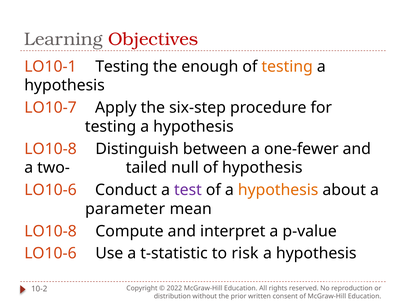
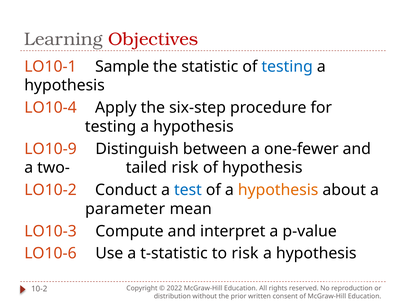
LO10-1 Testing: Testing -> Sample (122, 67)
enough: enough -> statistic (210, 67)
testing colour: orange -> blue (287, 67)
LO10-7: LO10-7 -> LO10-4 (51, 108)
LO10-8: LO10-8 -> LO10-9 (51, 149)
tailed null: null -> risk (185, 168)
LO10-6: LO10-6 -> LO10-2 (51, 190)
test colour: purple -> blue (188, 190)
LO10-8: LO10-8 -> LO10-3 (51, 232)
